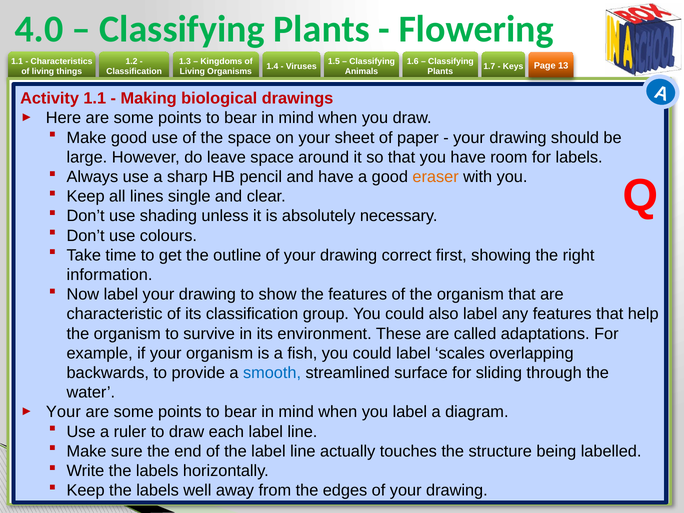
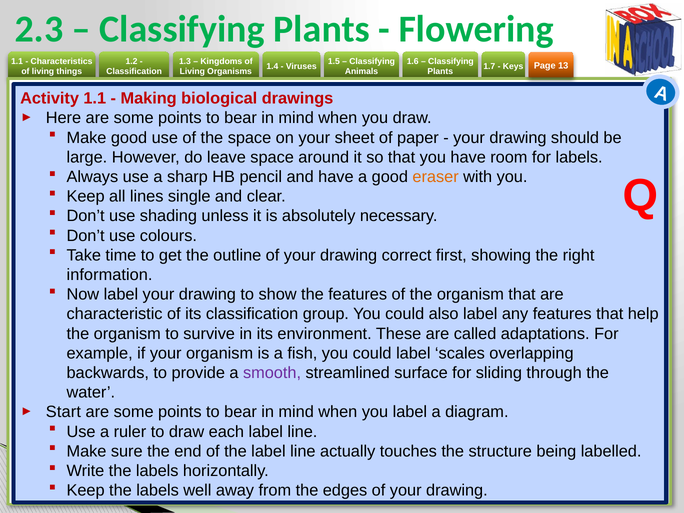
4.0: 4.0 -> 2.3 (39, 29)
smooth colour: blue -> purple (272, 373)
Your: Your -> Start (63, 412)
